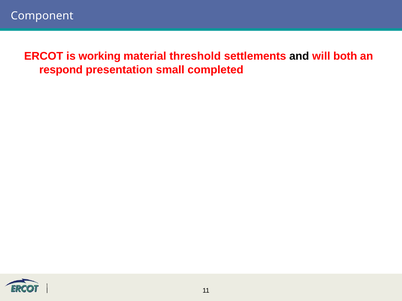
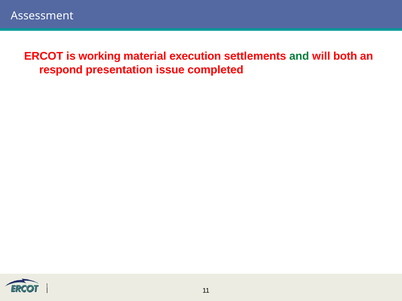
Component: Component -> Assessment (42, 16)
threshold: threshold -> execution (195, 56)
and colour: black -> green (299, 56)
small: small -> issue (170, 70)
